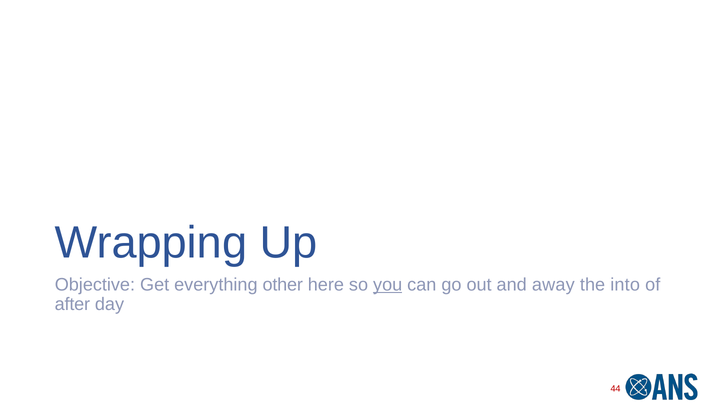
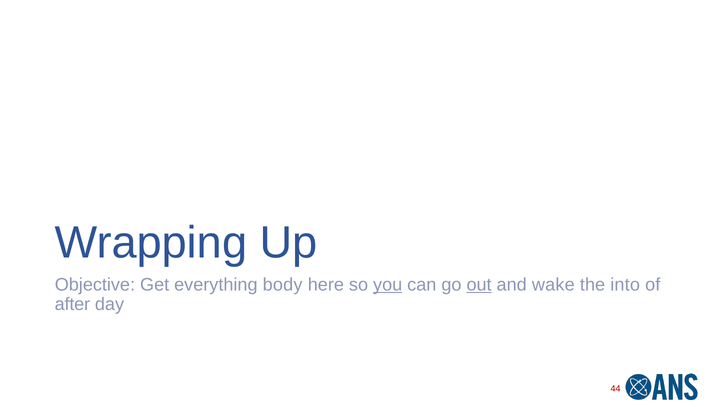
other: other -> body (283, 285)
out underline: none -> present (479, 285)
away: away -> wake (553, 285)
